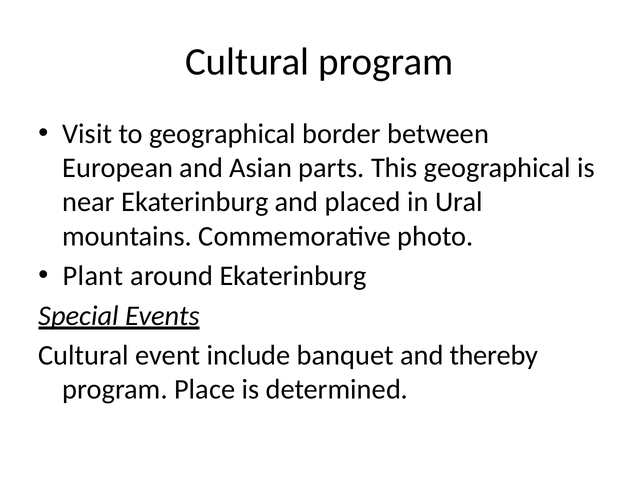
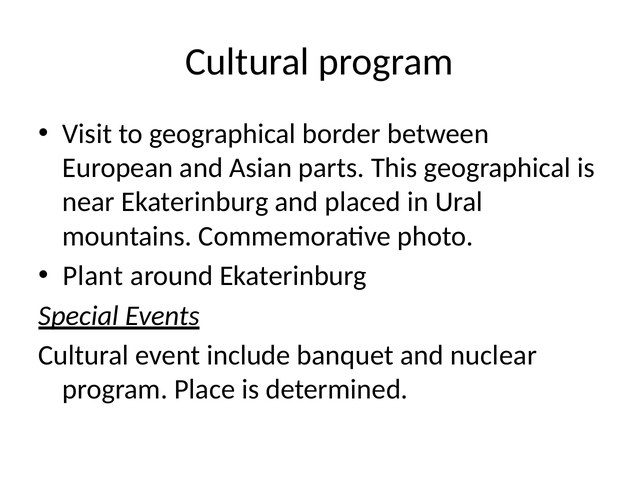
thereby: thereby -> nuclear (494, 356)
